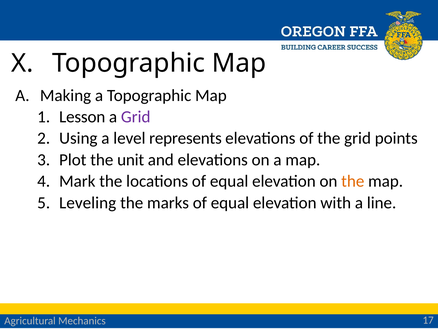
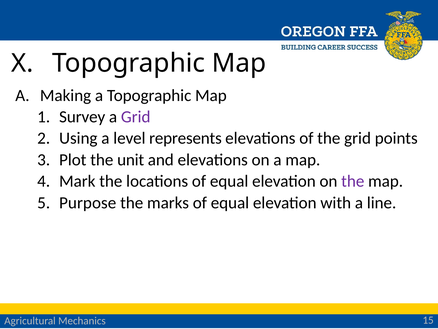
Lesson: Lesson -> Survey (82, 117)
the colour: orange -> purple (353, 181)
Leveling: Leveling -> Purpose (88, 202)
17: 17 -> 15 (428, 320)
